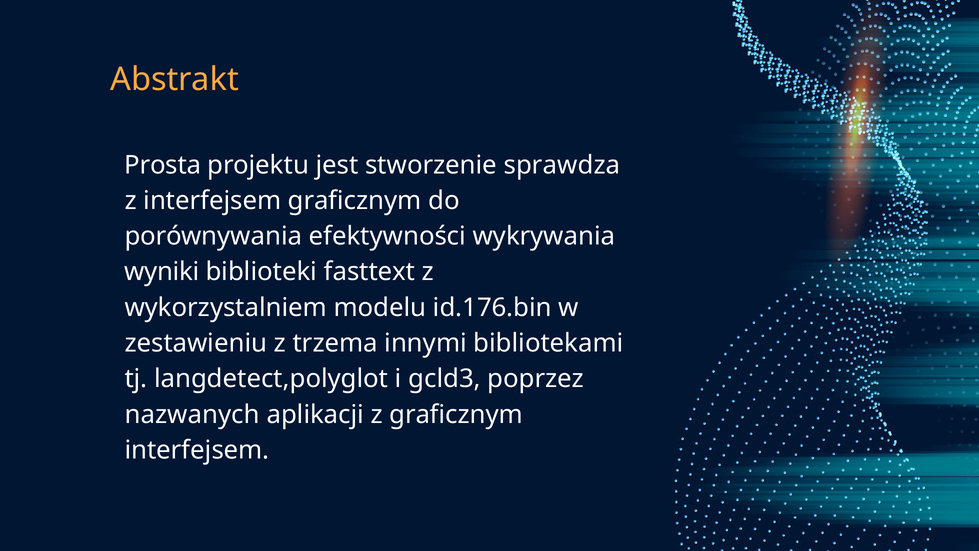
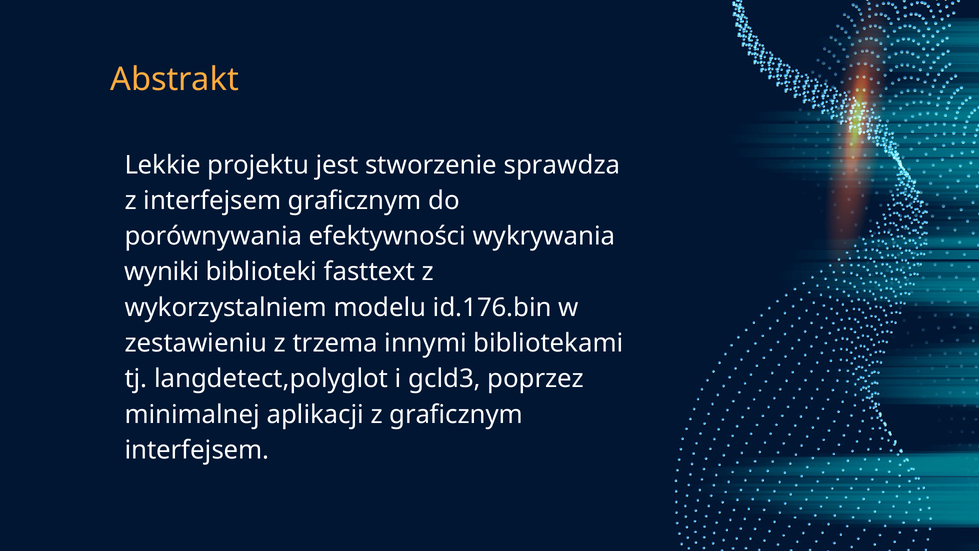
Prosta: Prosta -> Lekkie (163, 165)
nazwanych: nazwanych -> minimalnej (192, 414)
